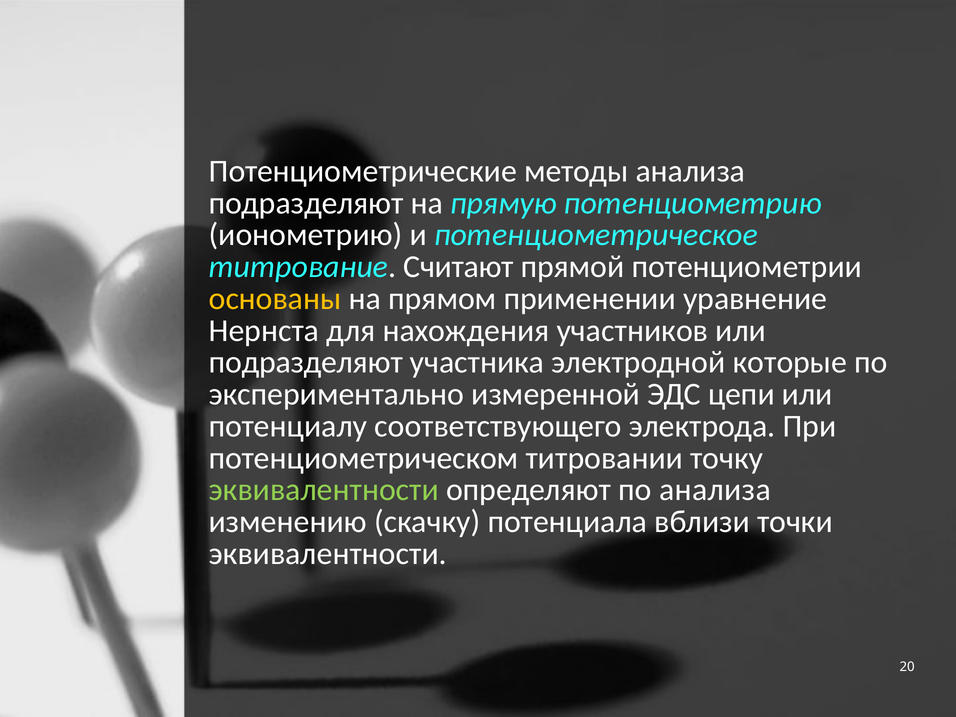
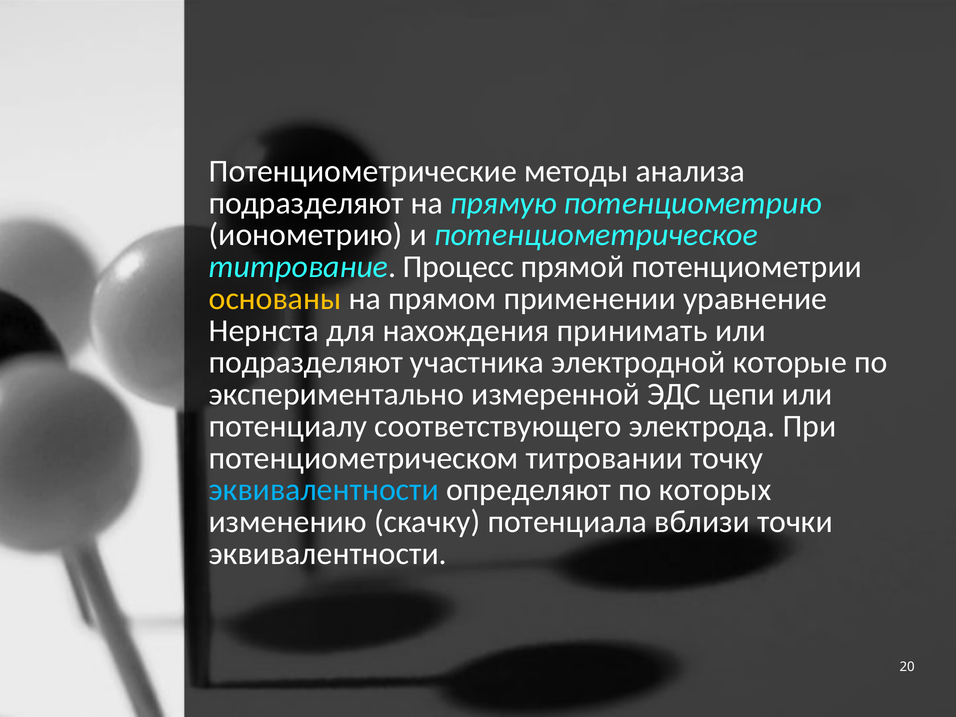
Считают: Считают -> Процесс (459, 267)
участников: участников -> принимать (632, 331)
эквивалентности colour: light green -> light blue (324, 490)
по анализа: анализа -> которых (715, 490)
